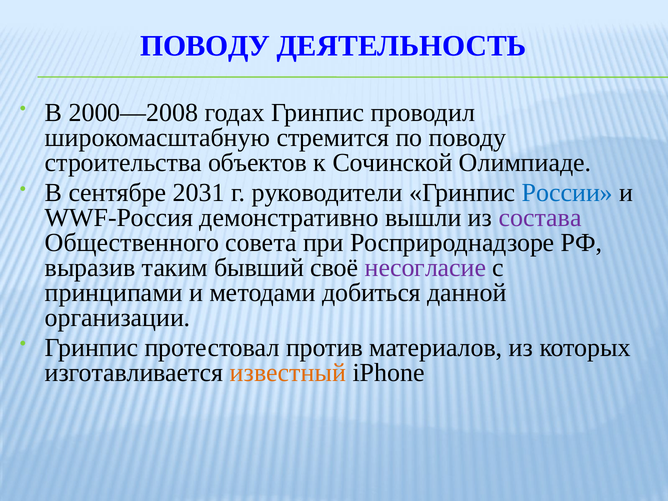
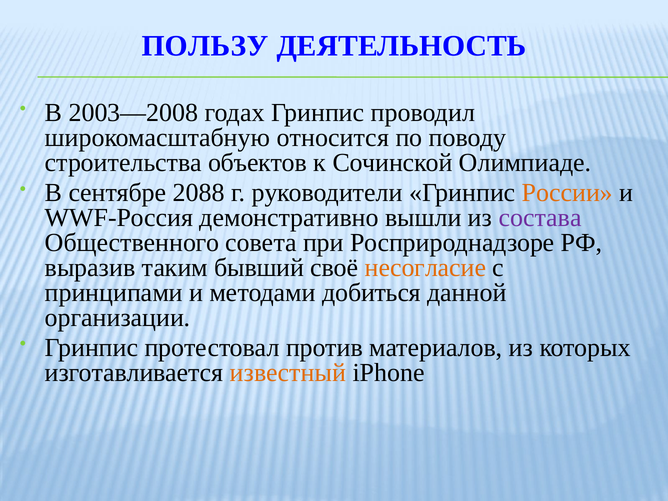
ПОВОДУ: ПОВОДУ -> ПОЛЬЗУ (205, 46)
2000—2008: 2000—2008 -> 2003—2008 (133, 113)
стремится: стремится -> относится (333, 138)
2031: 2031 -> 2088 (199, 193)
России colour: blue -> orange (567, 193)
несогласие colour: purple -> orange (425, 268)
